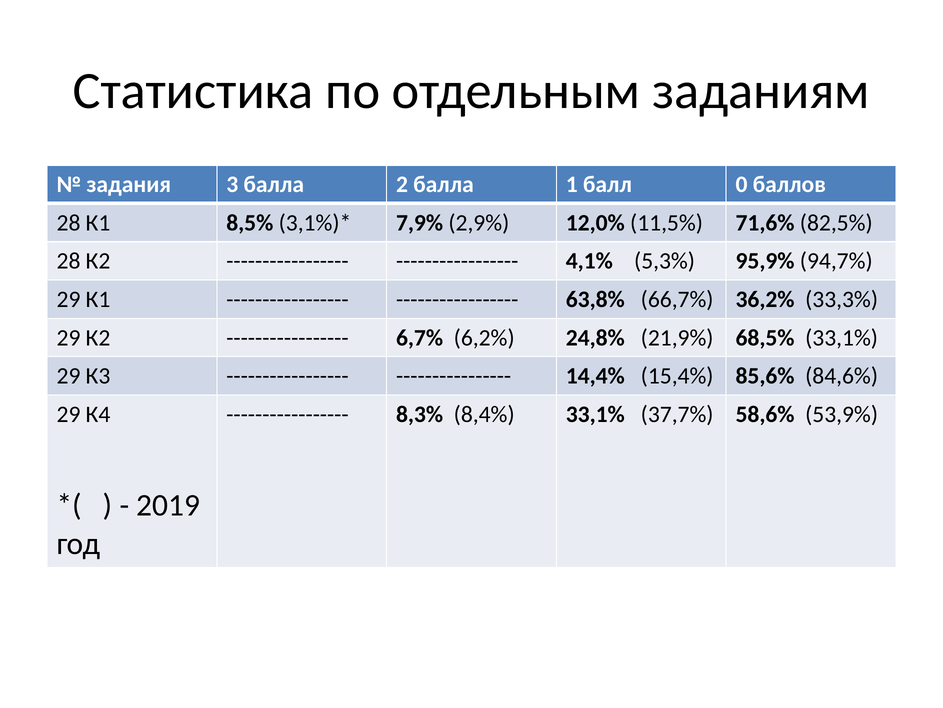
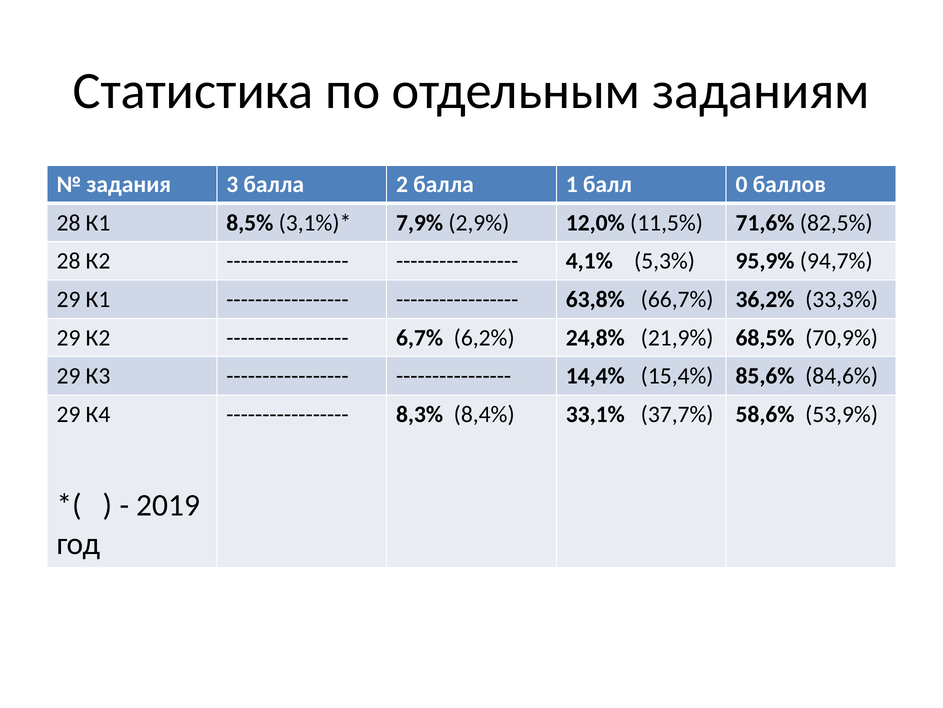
68,5% 33,1%: 33,1% -> 70,9% (842, 337)
